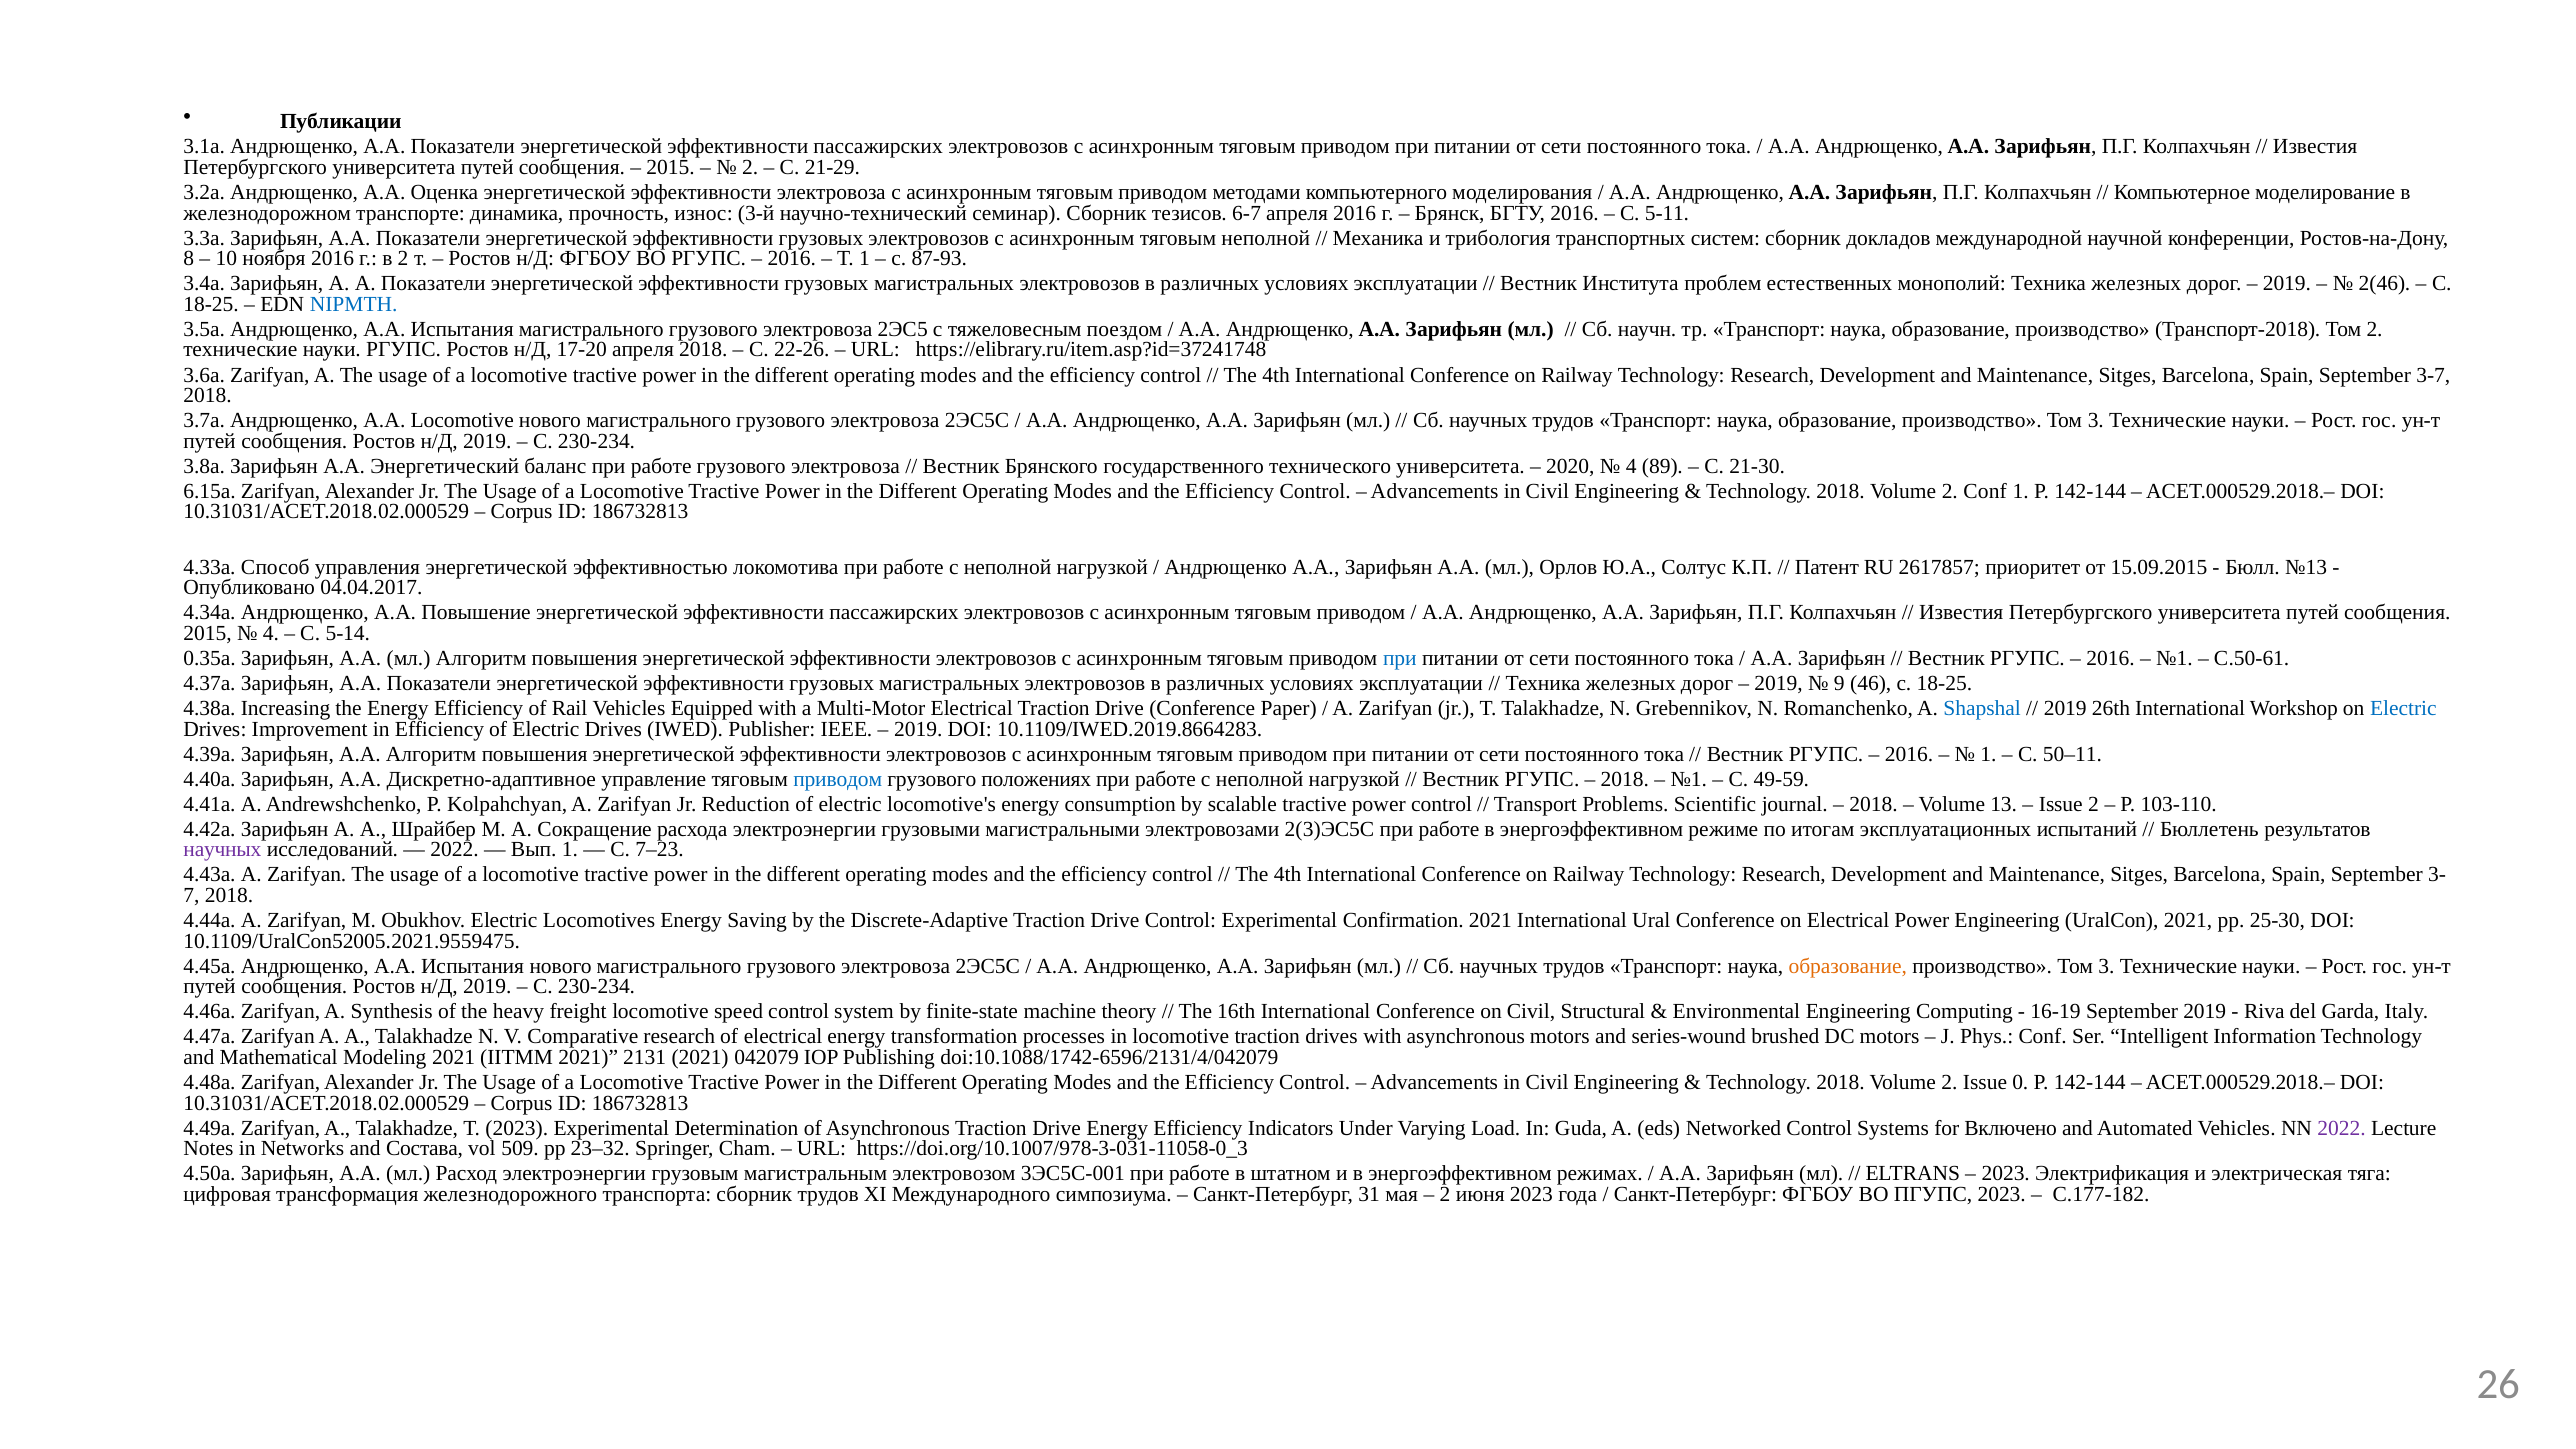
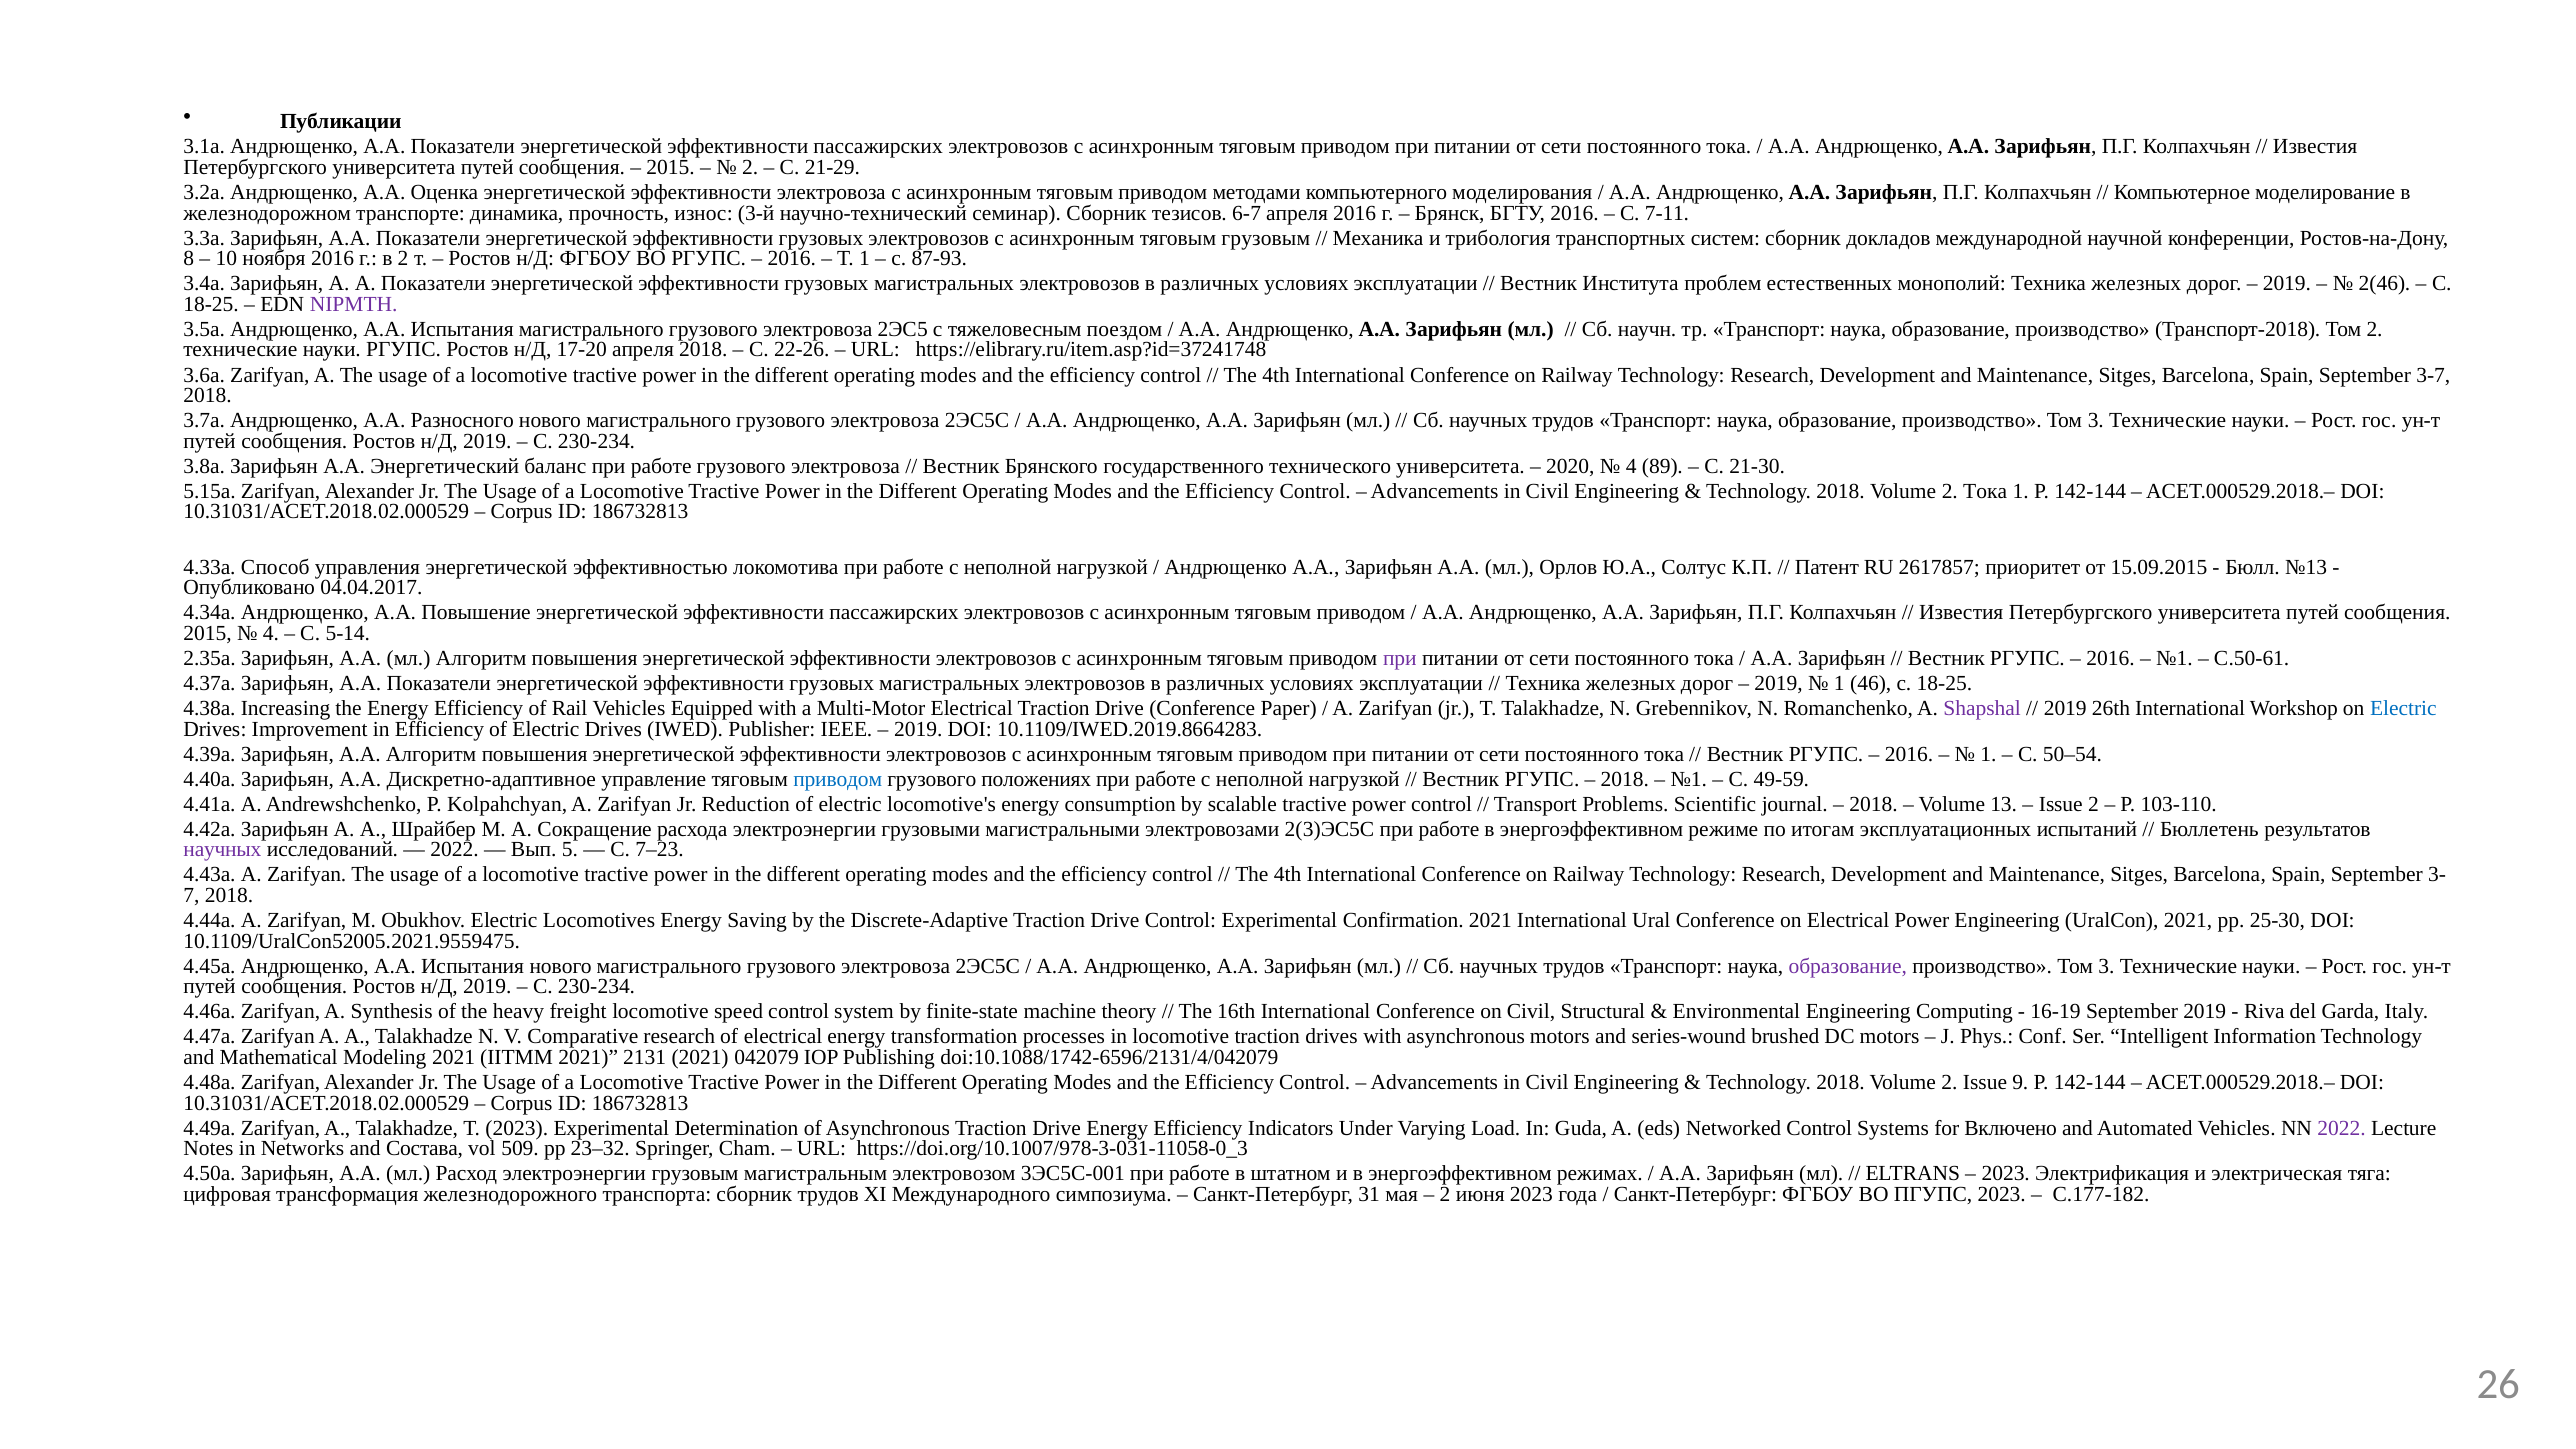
5-11: 5-11 -> 7-11 (1667, 213)
тяговым неполной: неполной -> грузовым (1266, 238)
NIPMTH colour: blue -> purple (354, 304)
А.А Locomotive: Locomotive -> Разносного (462, 421)
6.15а: 6.15а -> 5.15а (210, 491)
2 Conf: Conf -> Тока (1985, 491)
0.35а: 0.35а -> 2.35а (210, 658)
при colour: blue -> purple (1400, 658)
9: 9 -> 1 (1839, 683)
Shapshal colour: blue -> purple (1982, 709)
50–11: 50–11 -> 50–54 (2073, 754)
Вып 1: 1 -> 5 (570, 850)
образование colour: orange -> purple (1848, 966)
0: 0 -> 9 (2020, 1083)
